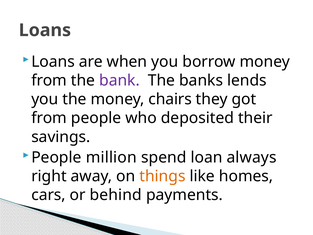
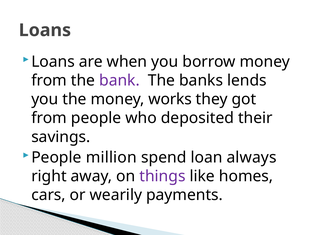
chairs: chairs -> works (170, 99)
things colour: orange -> purple (162, 176)
behind: behind -> wearily (116, 195)
